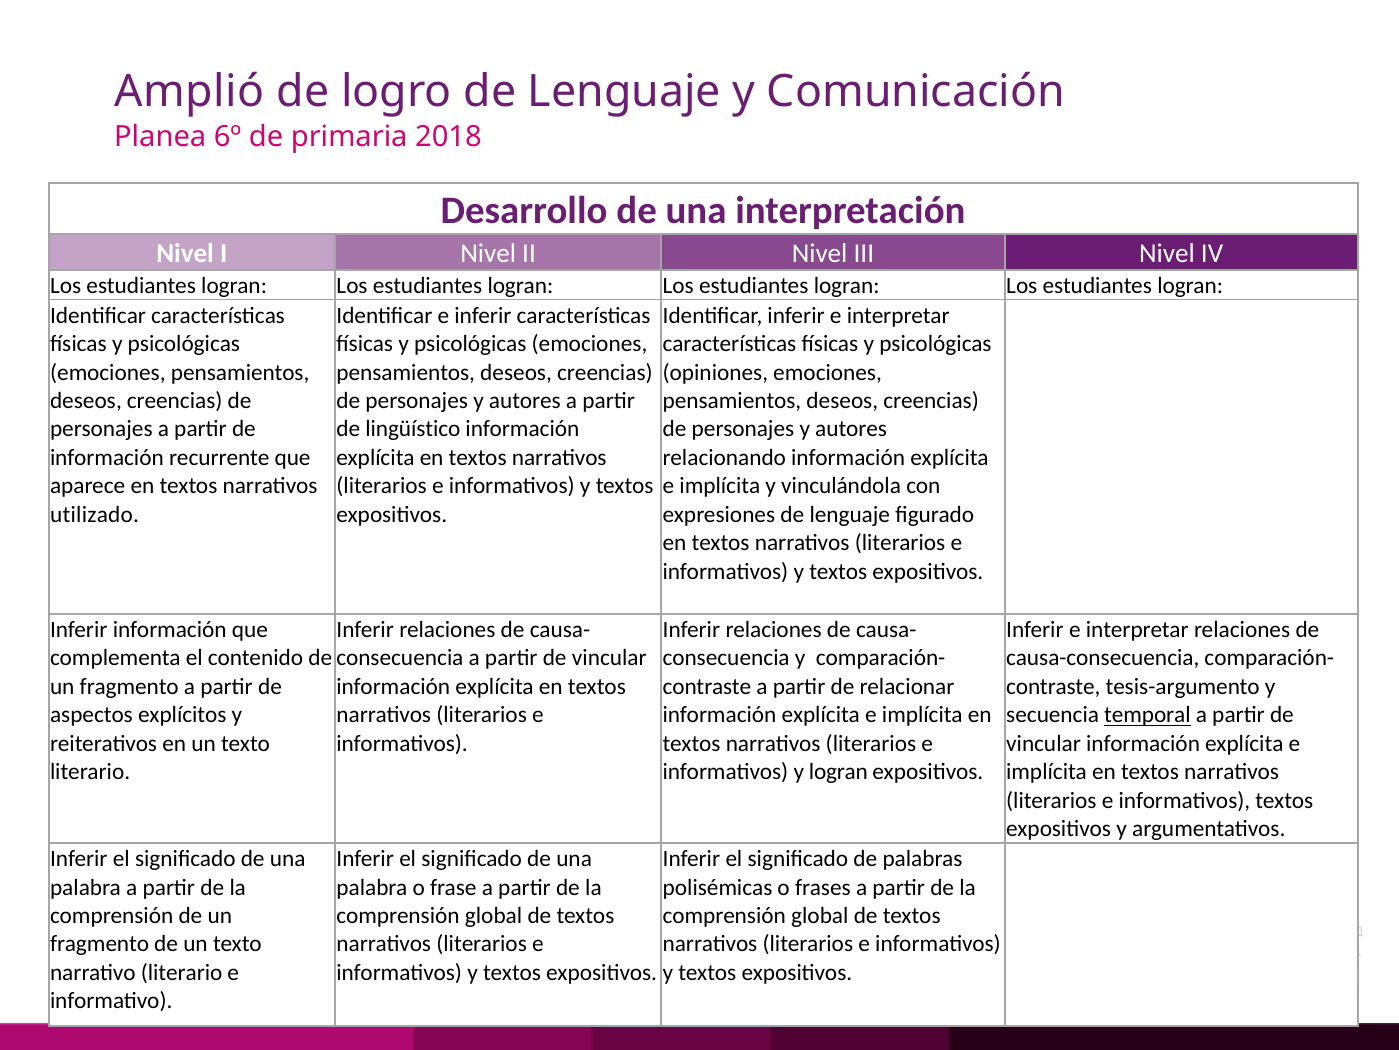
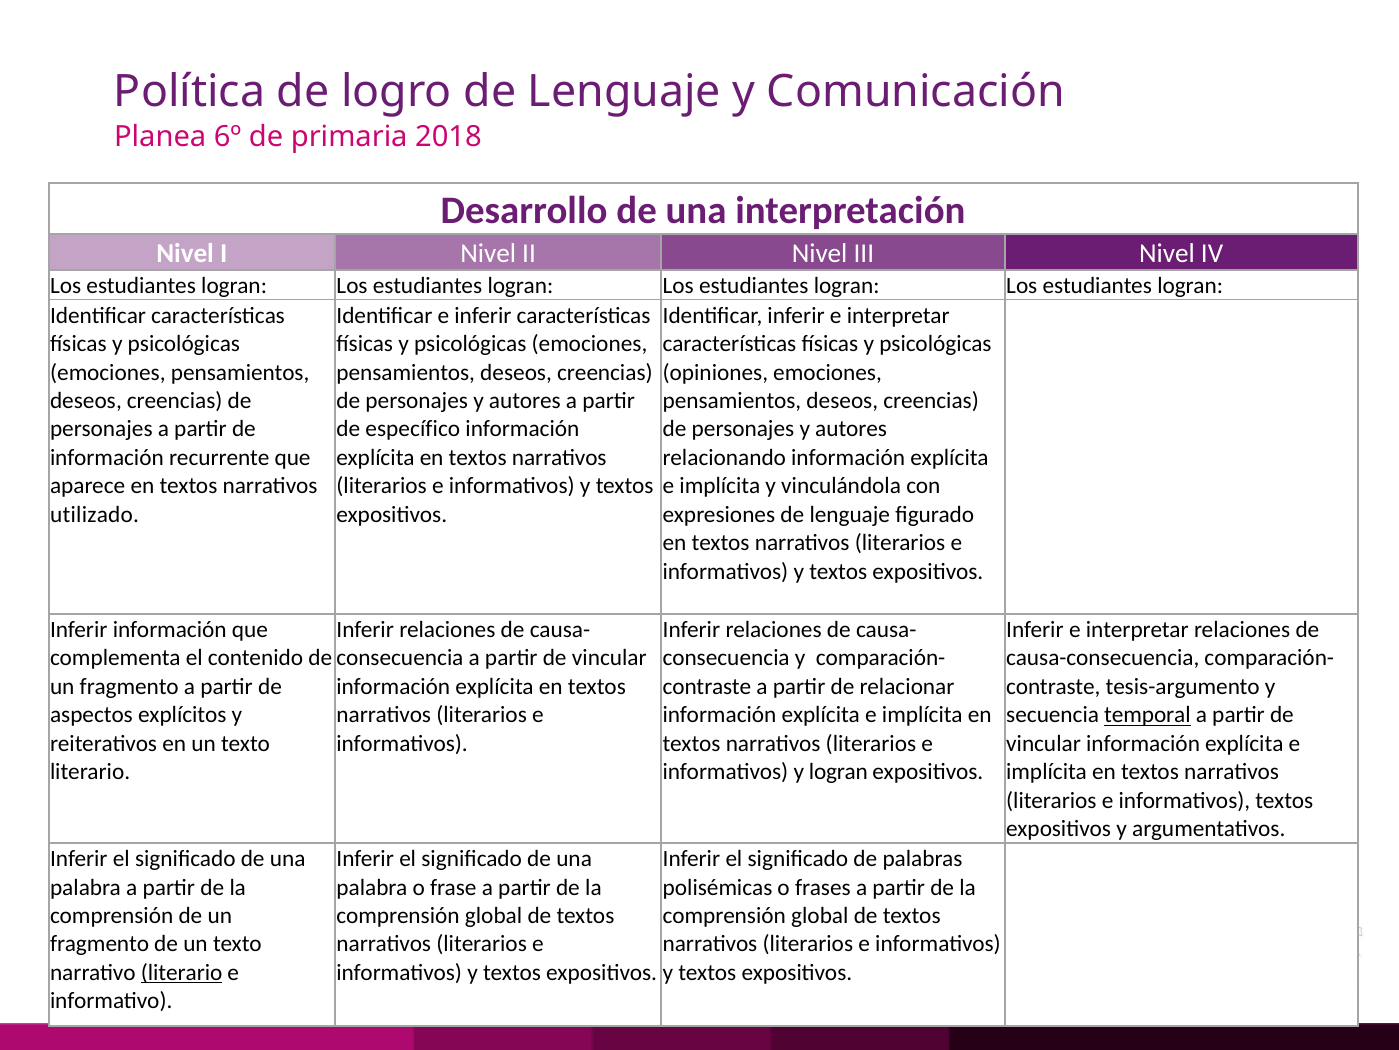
Amplió: Amplió -> Política (190, 92)
lingüístico: lingüístico -> específico (413, 429)
literario underline: none -> present (182, 972)
